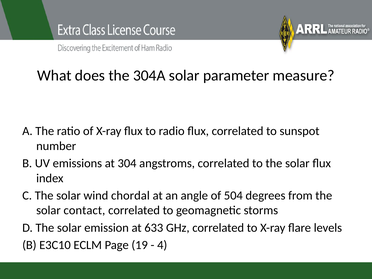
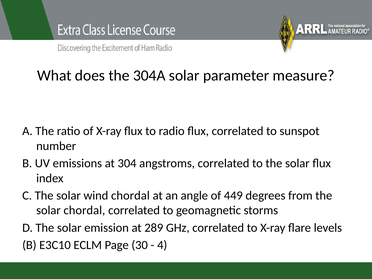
504: 504 -> 449 (233, 196)
solar contact: contact -> chordal (84, 210)
633: 633 -> 289 (154, 228)
19: 19 -> 30 (140, 245)
